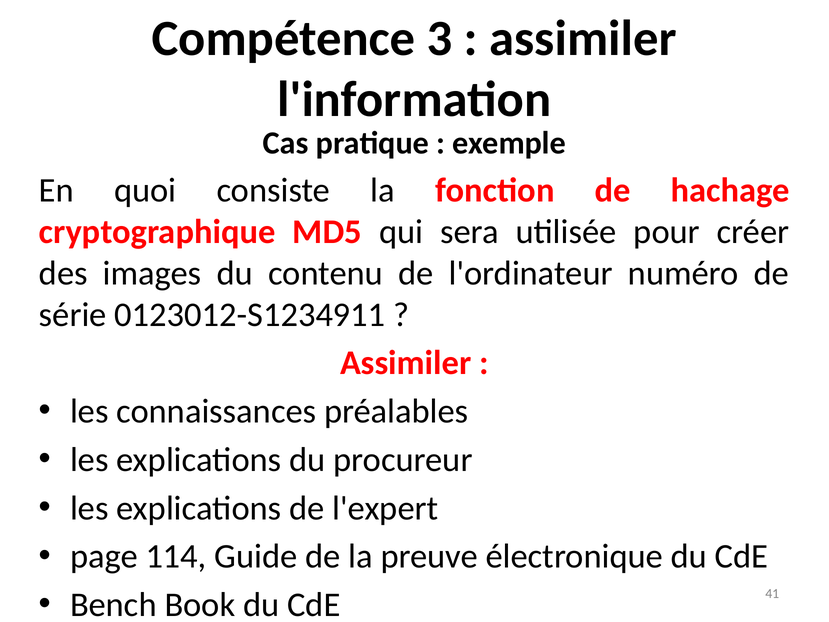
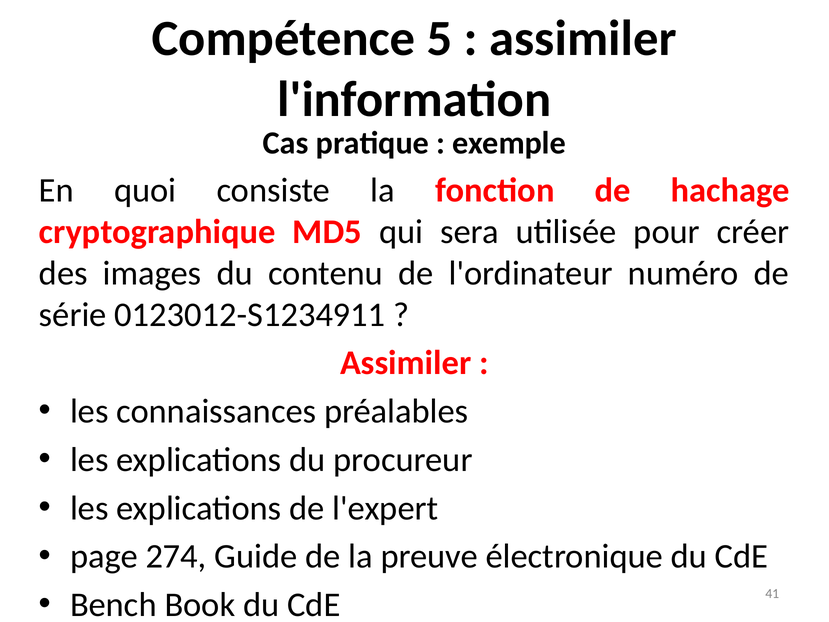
3: 3 -> 5 (440, 39)
114: 114 -> 274 (176, 556)
